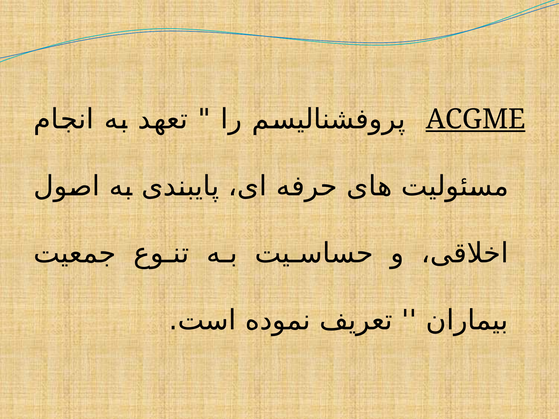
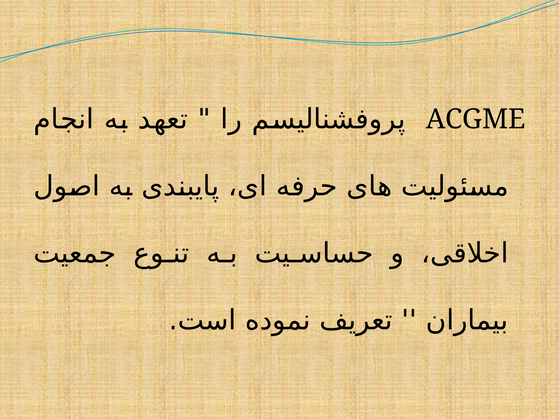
ACGME underline: present -> none (476, 119)
